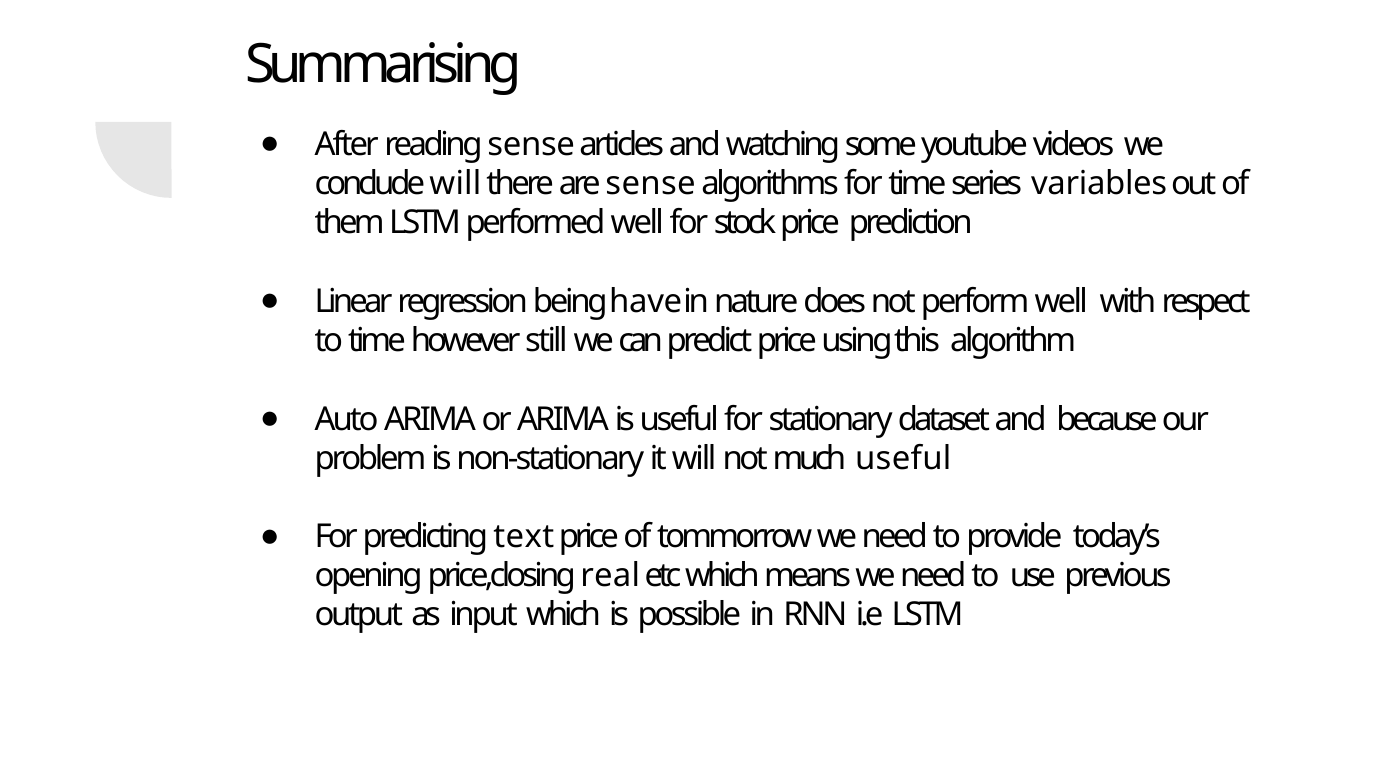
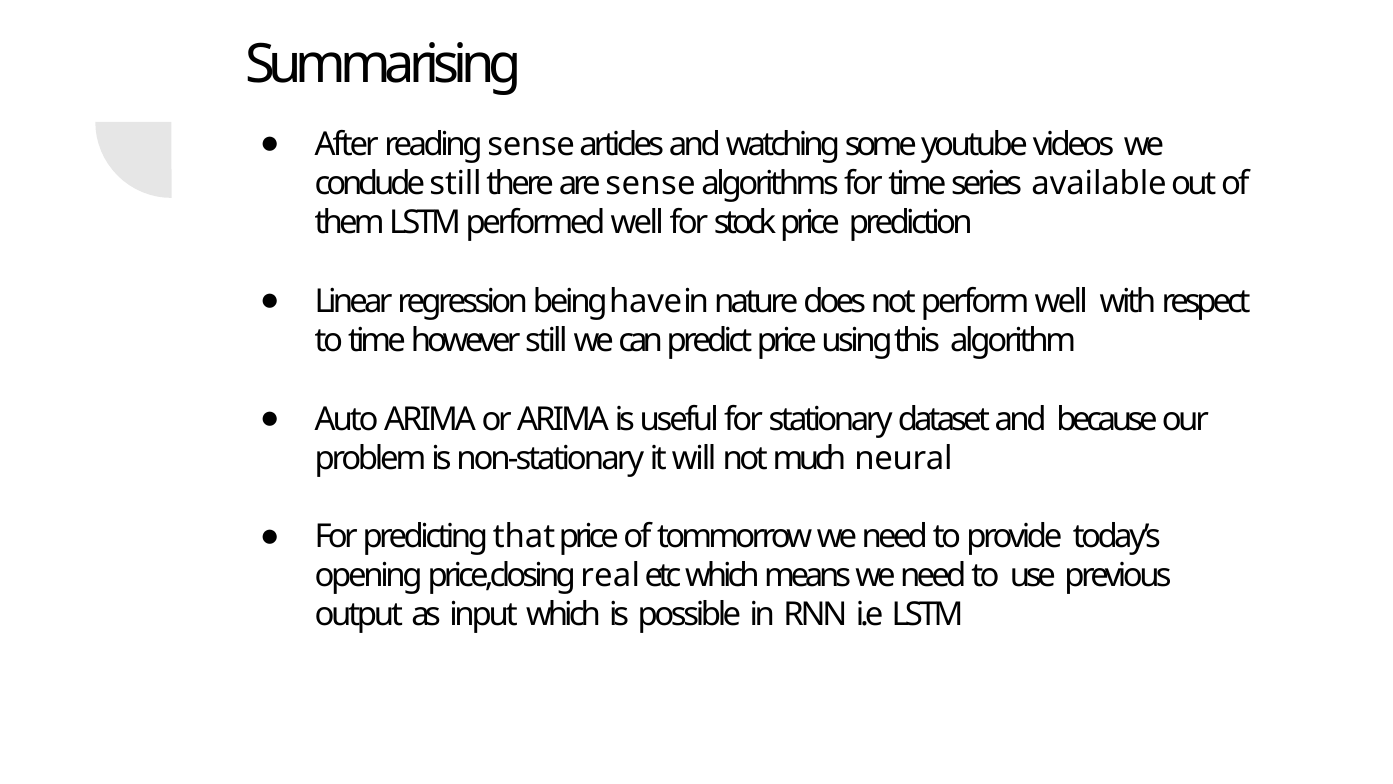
conclude will: will -> still (456, 184)
variables: variables -> available (1099, 184)
much useful: useful -> neural (904, 458)
text: text -> that (524, 537)
